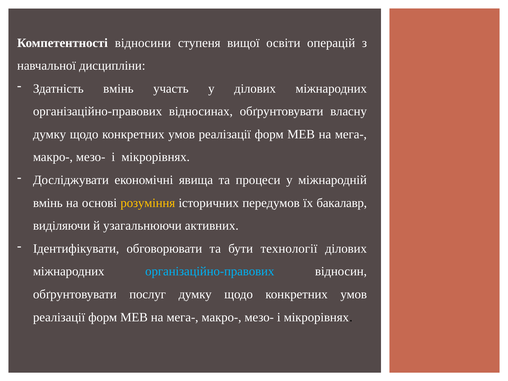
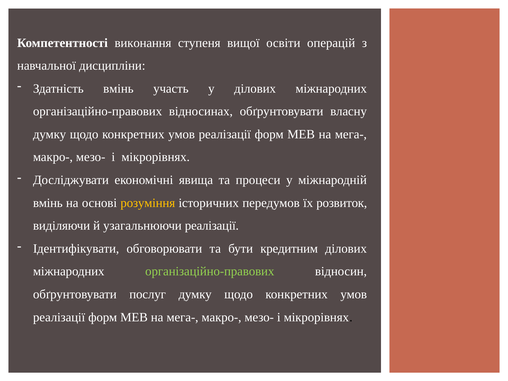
відносини: відносини -> виконання (143, 43)
бакалавр: бакалавр -> розвиток (342, 203)
узагальнюючи активних: активних -> реалізації (212, 226)
технології: технології -> кредитним (289, 249)
організаційно-правових colour: light blue -> light green (210, 271)
